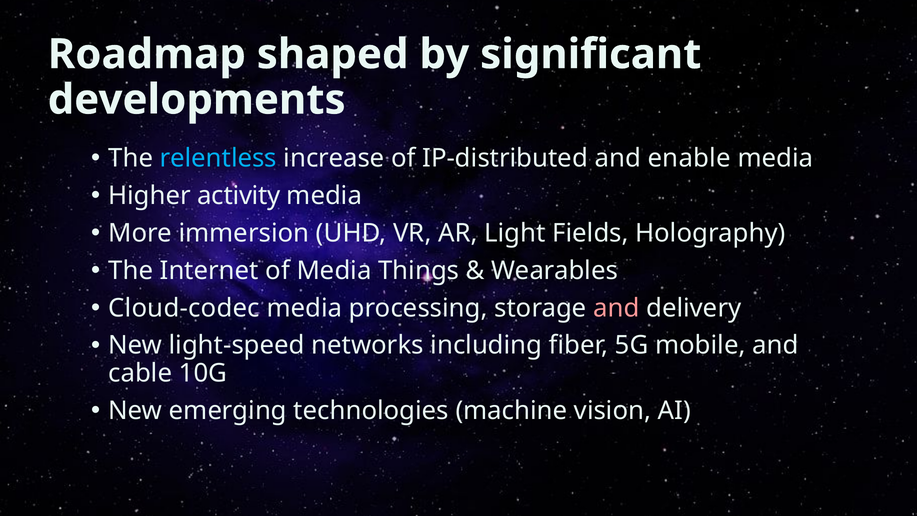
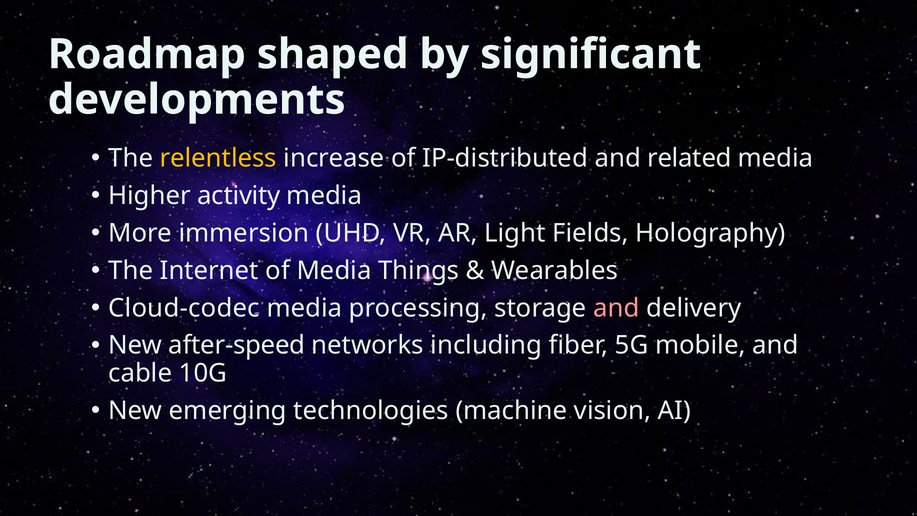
relentless colour: light blue -> yellow (218, 158)
enable: enable -> related (689, 158)
light-speed: light-speed -> after-speed (237, 345)
